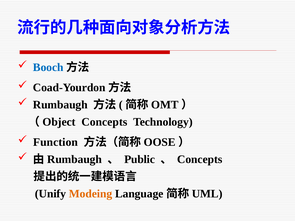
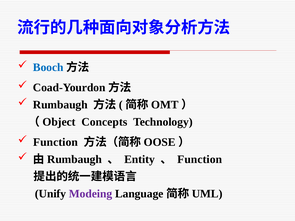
Public: Public -> Entity (140, 159)
Concepts: Concepts -> Function (200, 159)
Modeing colour: orange -> purple (91, 194)
